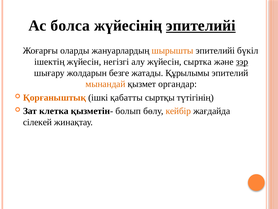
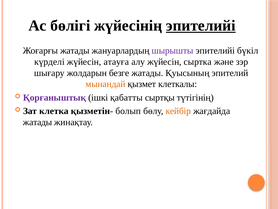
болса: болса -> бөлігі (70, 26)
Жоғарғы оларды: оларды -> жатады (75, 51)
шырышты colour: orange -> purple (173, 51)
ішектің: ішектің -> күрделі (49, 62)
негізгі: негізгі -> атауға (116, 62)
зэр underline: present -> none (242, 62)
Құрылымы: Құрылымы -> Қуысының (187, 73)
органдар: органдар -> клеткалы (178, 84)
Қорғаныштық colour: orange -> purple (55, 97)
сілекей: сілекей -> жатады (37, 122)
